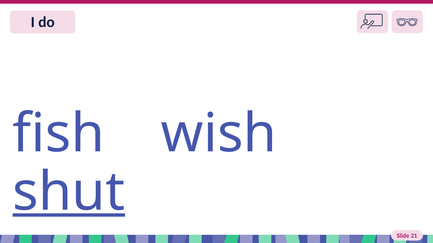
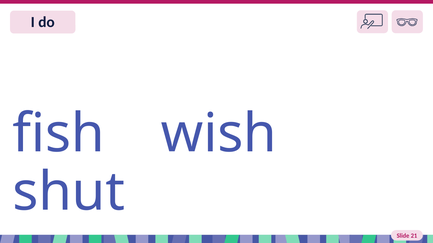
shut underline: present -> none (69, 192)
